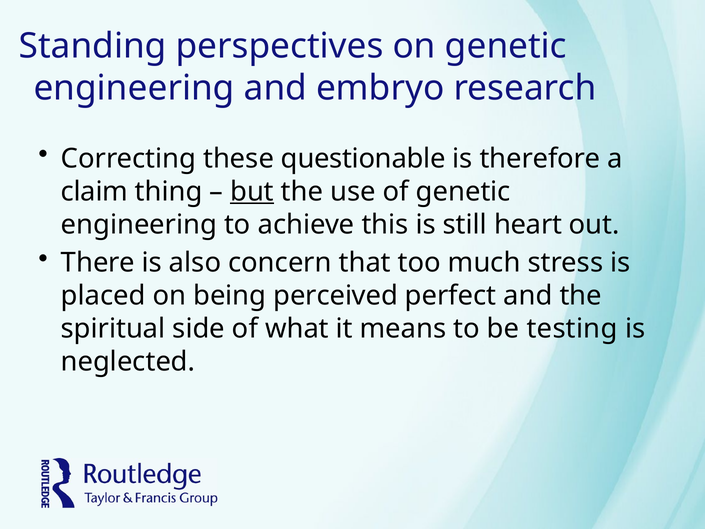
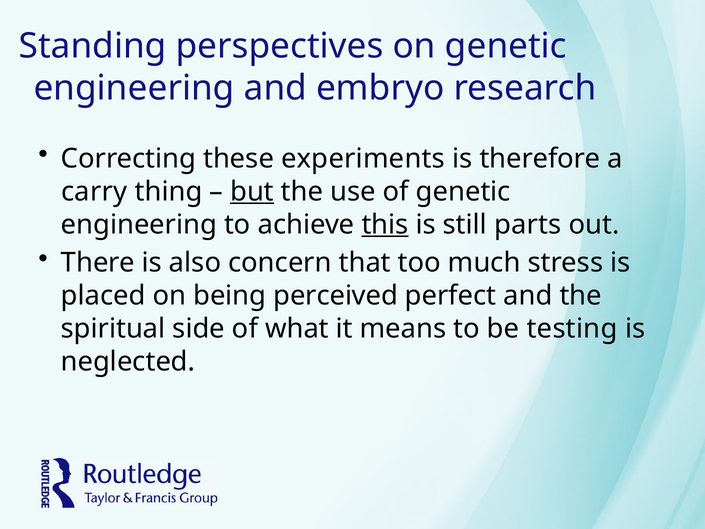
questionable: questionable -> experiments (363, 159)
claim: claim -> carry (94, 191)
this underline: none -> present (385, 224)
heart: heart -> parts (528, 224)
